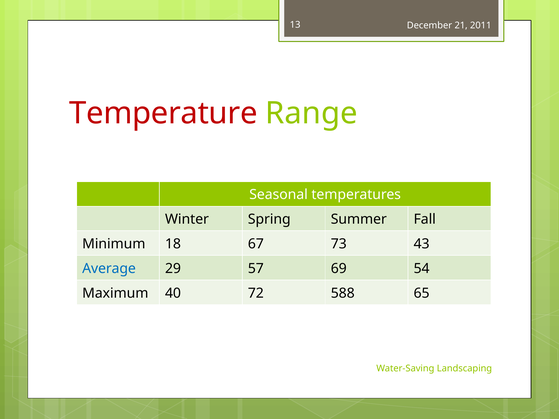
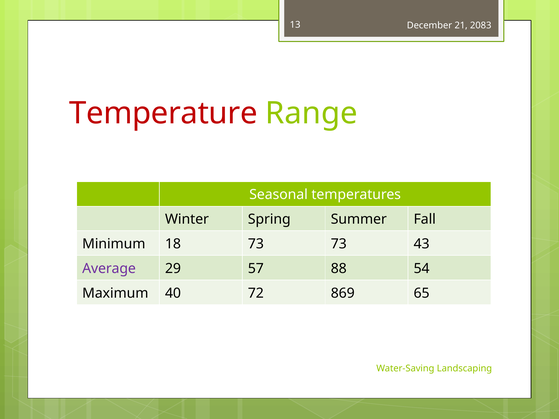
2011: 2011 -> 2083 (481, 26)
18 67: 67 -> 73 (256, 244)
Average colour: blue -> purple (109, 269)
69: 69 -> 88 (339, 269)
588: 588 -> 869 (343, 293)
